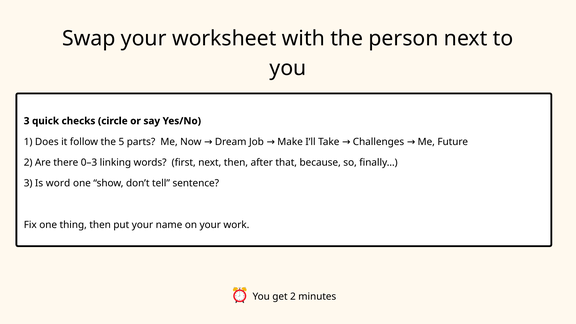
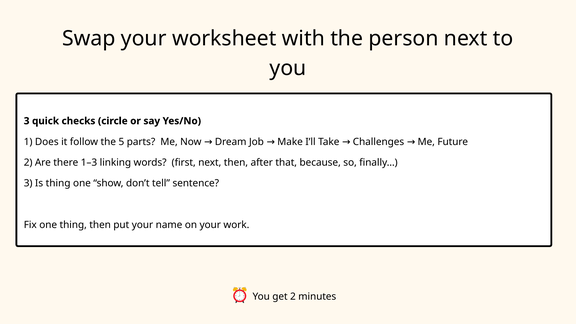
0–3: 0–3 -> 1–3 (89, 163)
Is word: word -> thing (58, 183)
